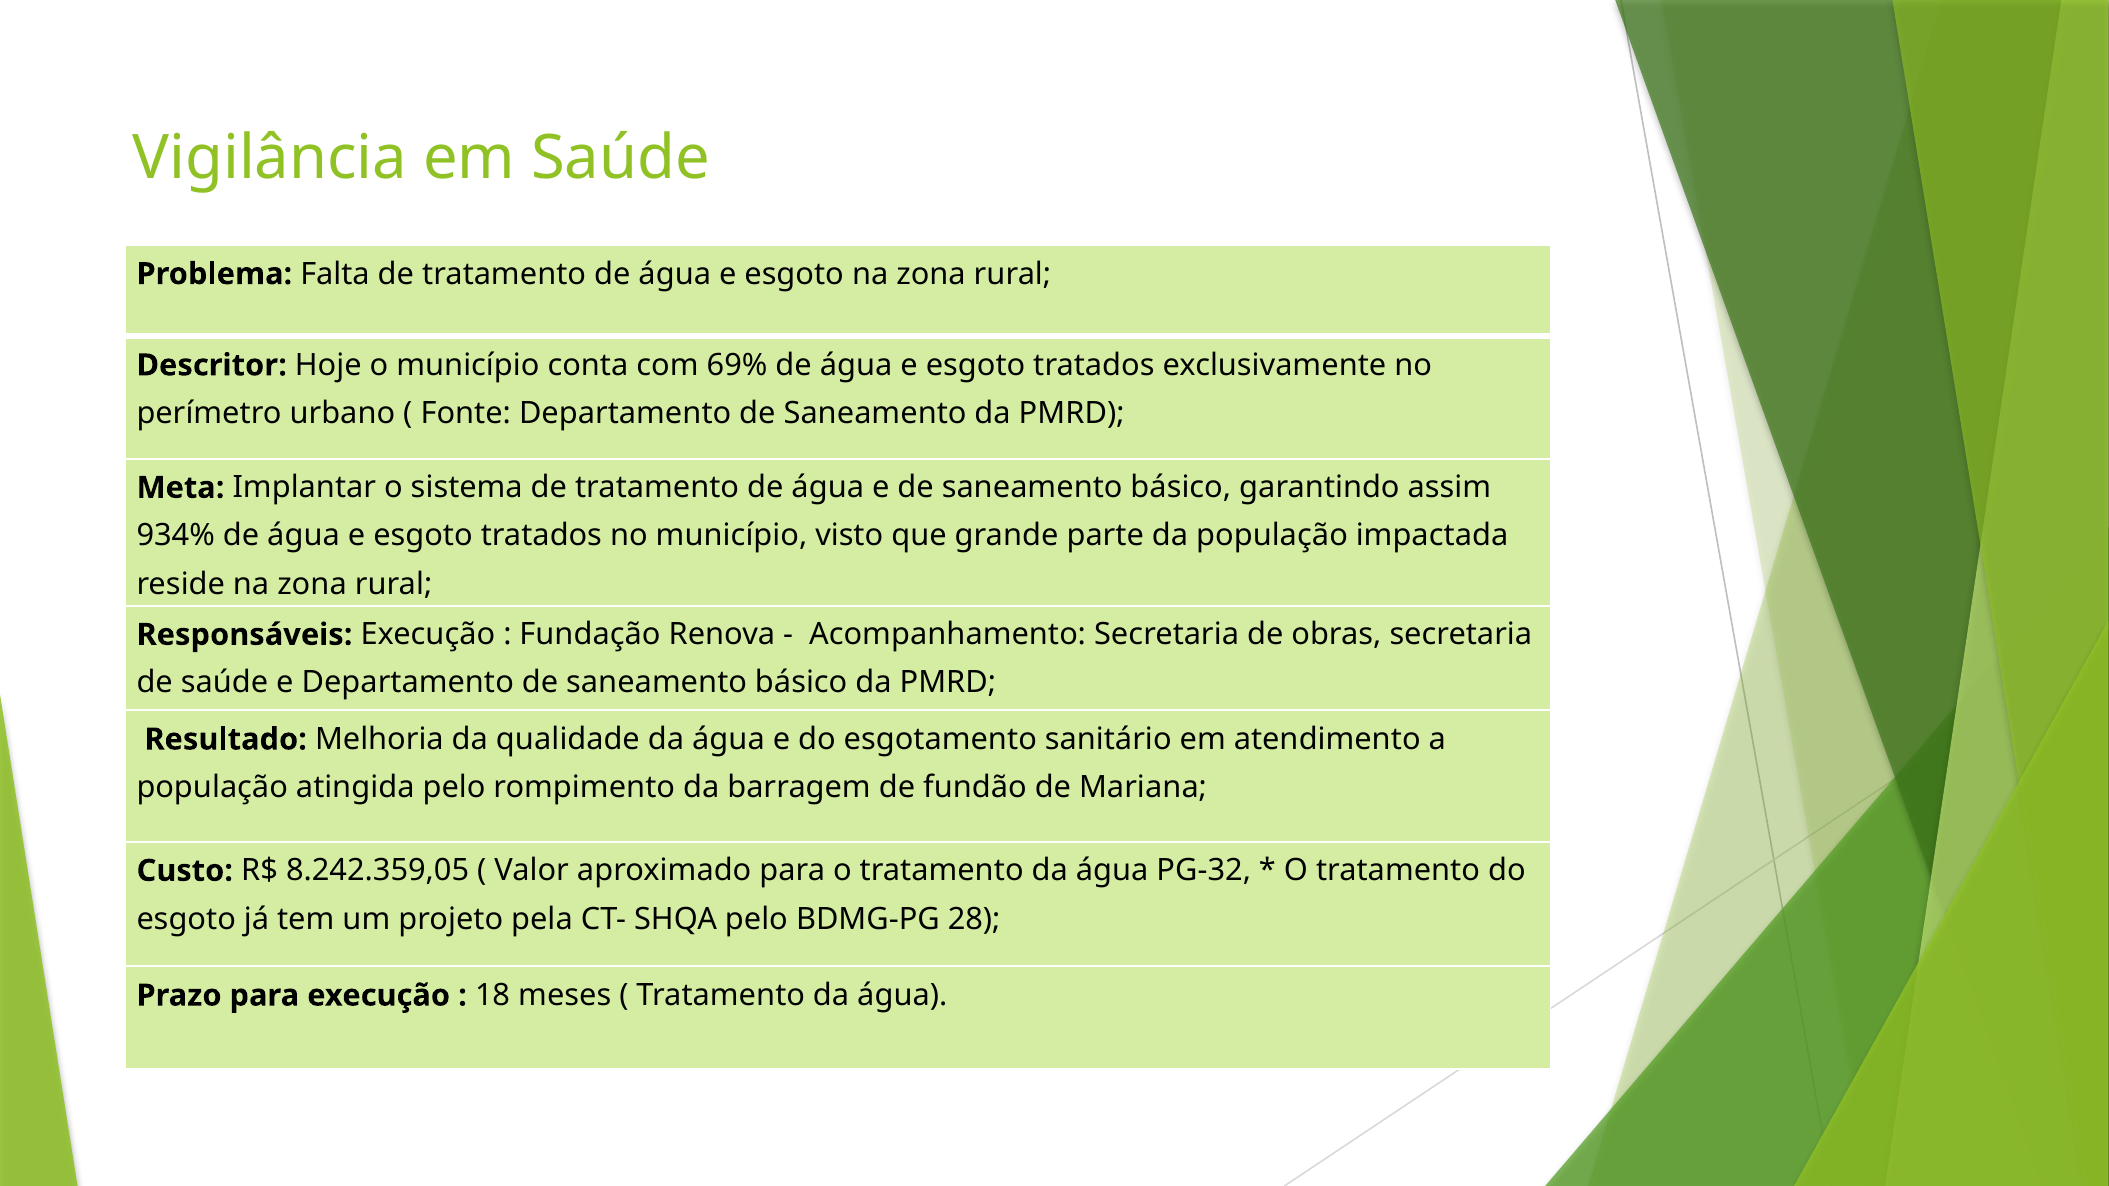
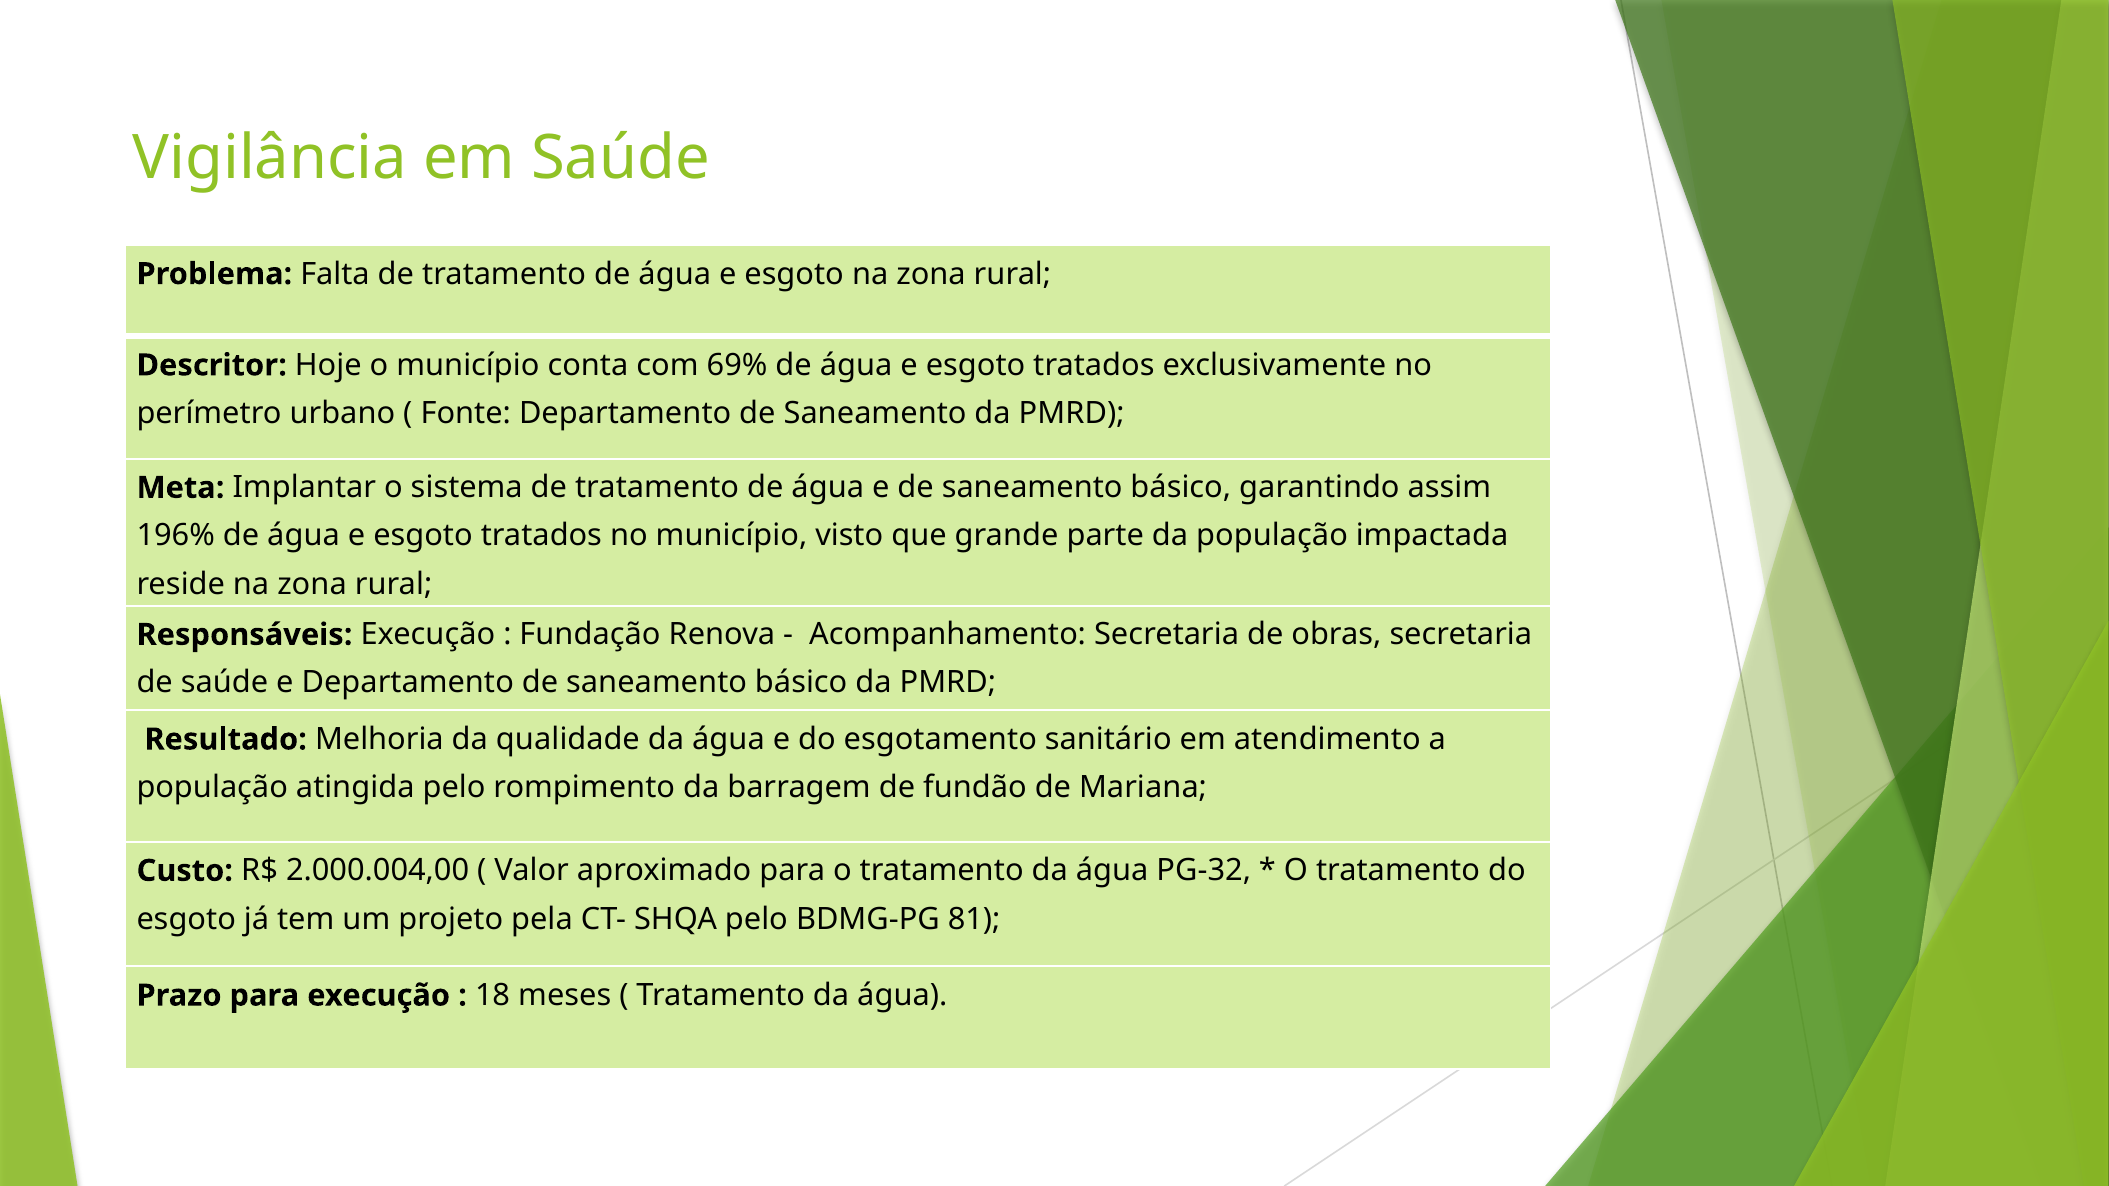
934%: 934% -> 196% (176, 536)
8.242.359,05: 8.242.359,05 -> 2.000.004,00 (378, 871)
28: 28 -> 81 (974, 919)
